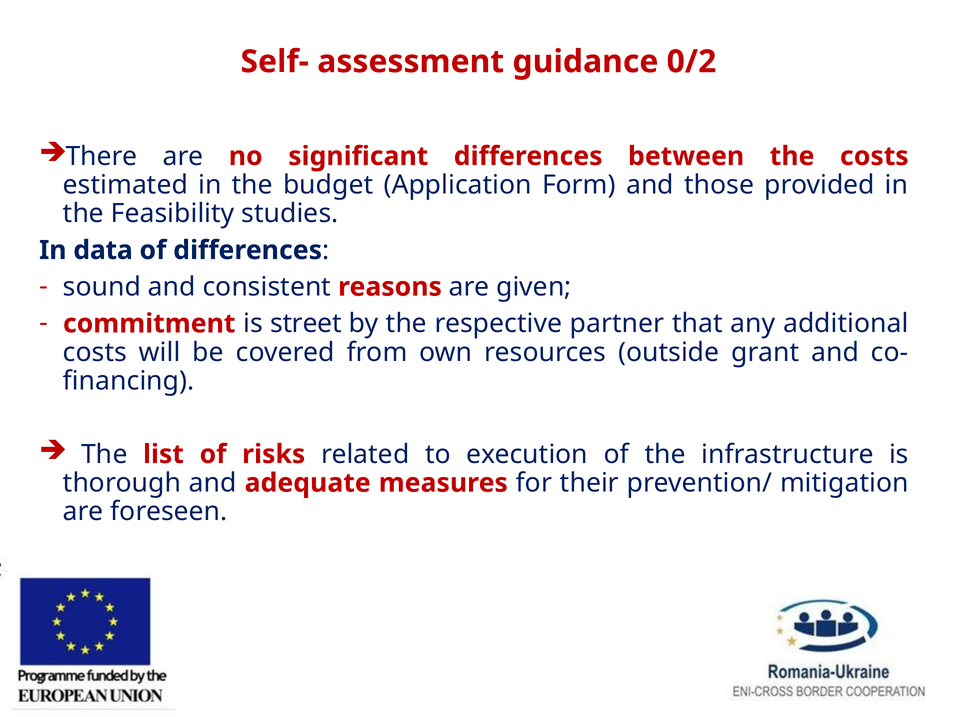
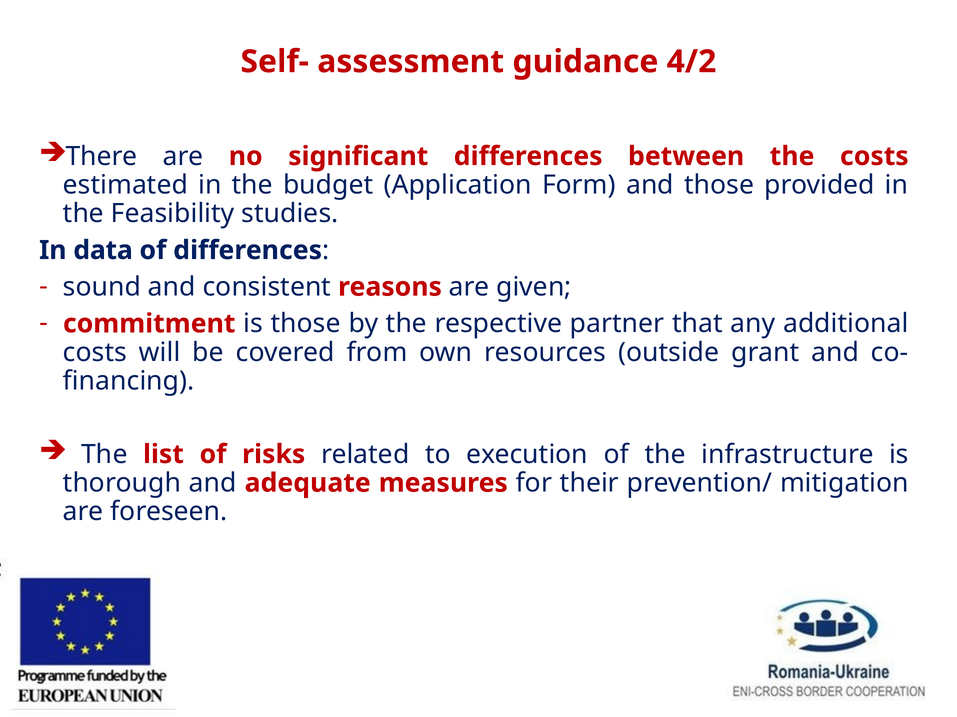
0/2: 0/2 -> 4/2 (691, 62)
is street: street -> those (306, 324)
